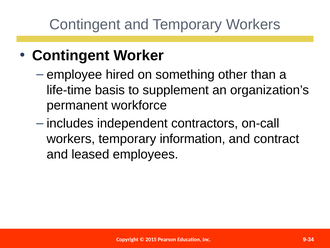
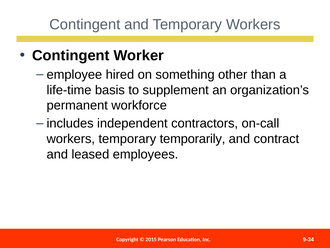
information: information -> temporarily (193, 139)
